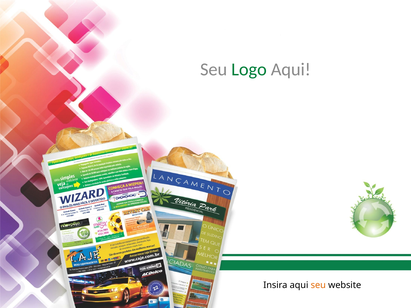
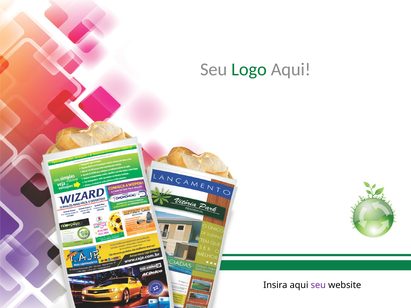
seu colour: orange -> purple (318, 285)
